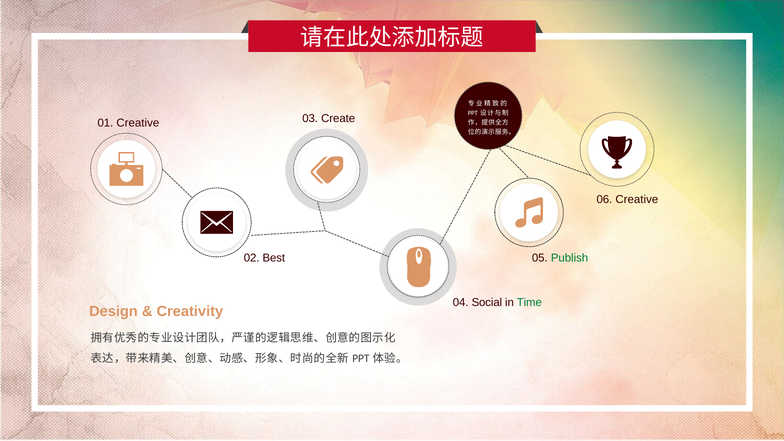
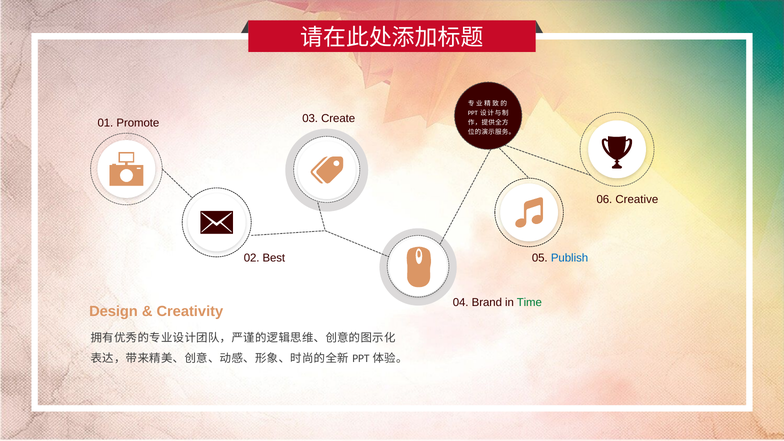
01 Creative: Creative -> Promote (138, 123)
Publish colour: green -> blue (570, 258)
Social: Social -> Brand (487, 302)
